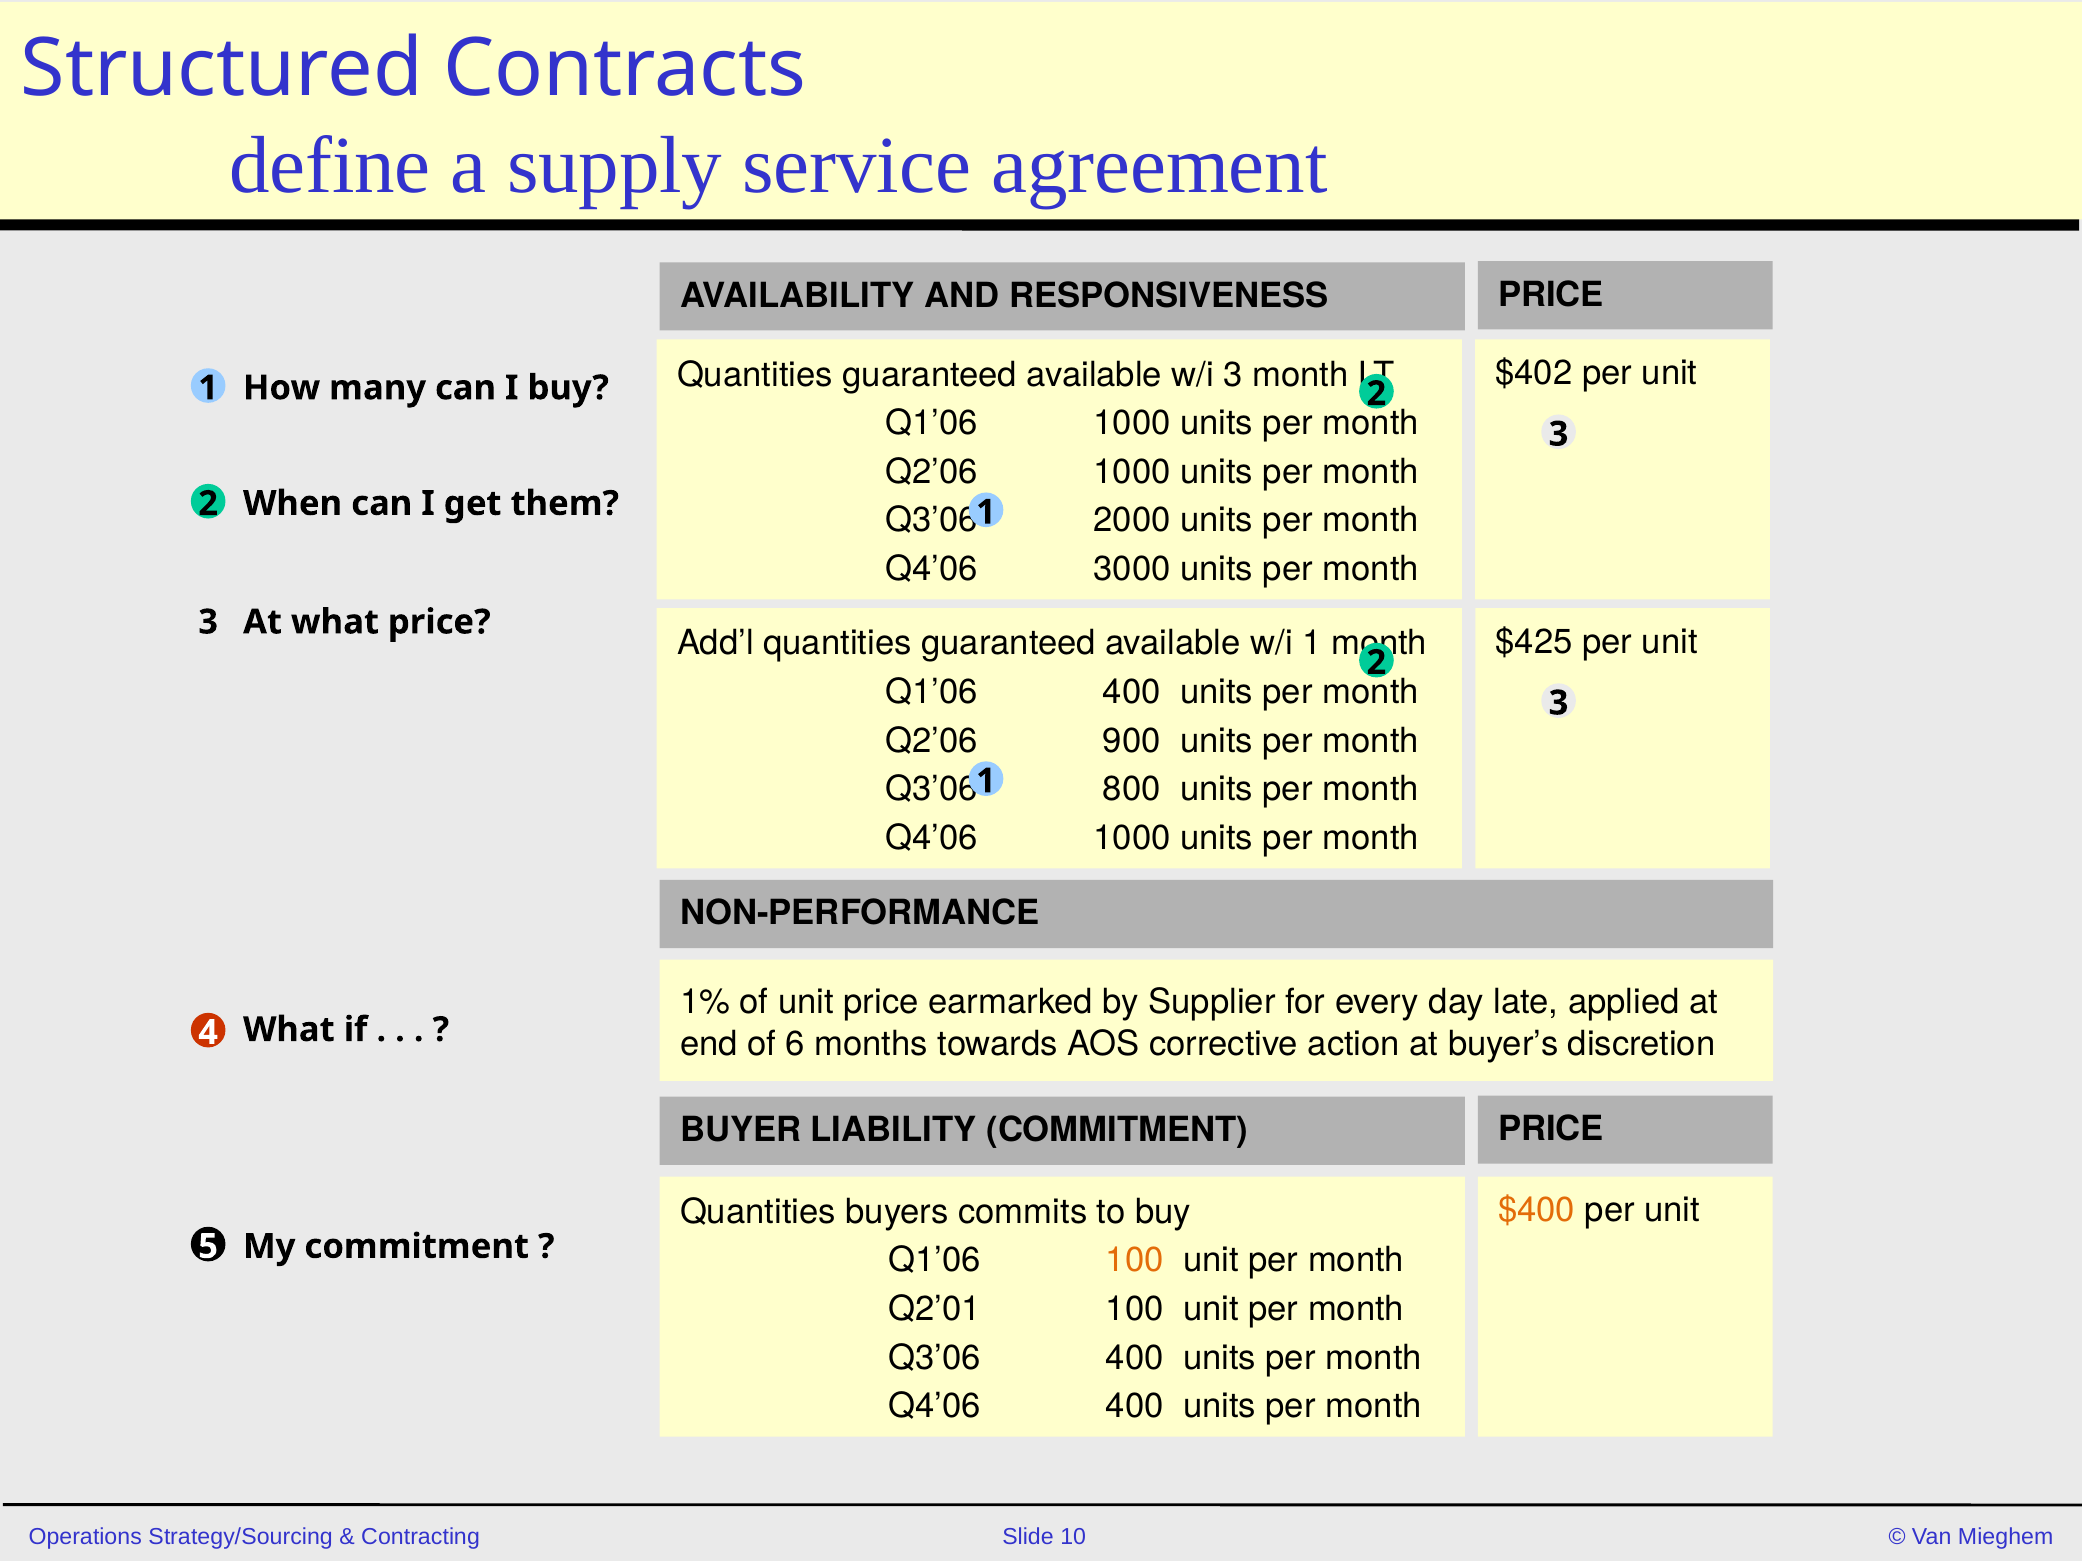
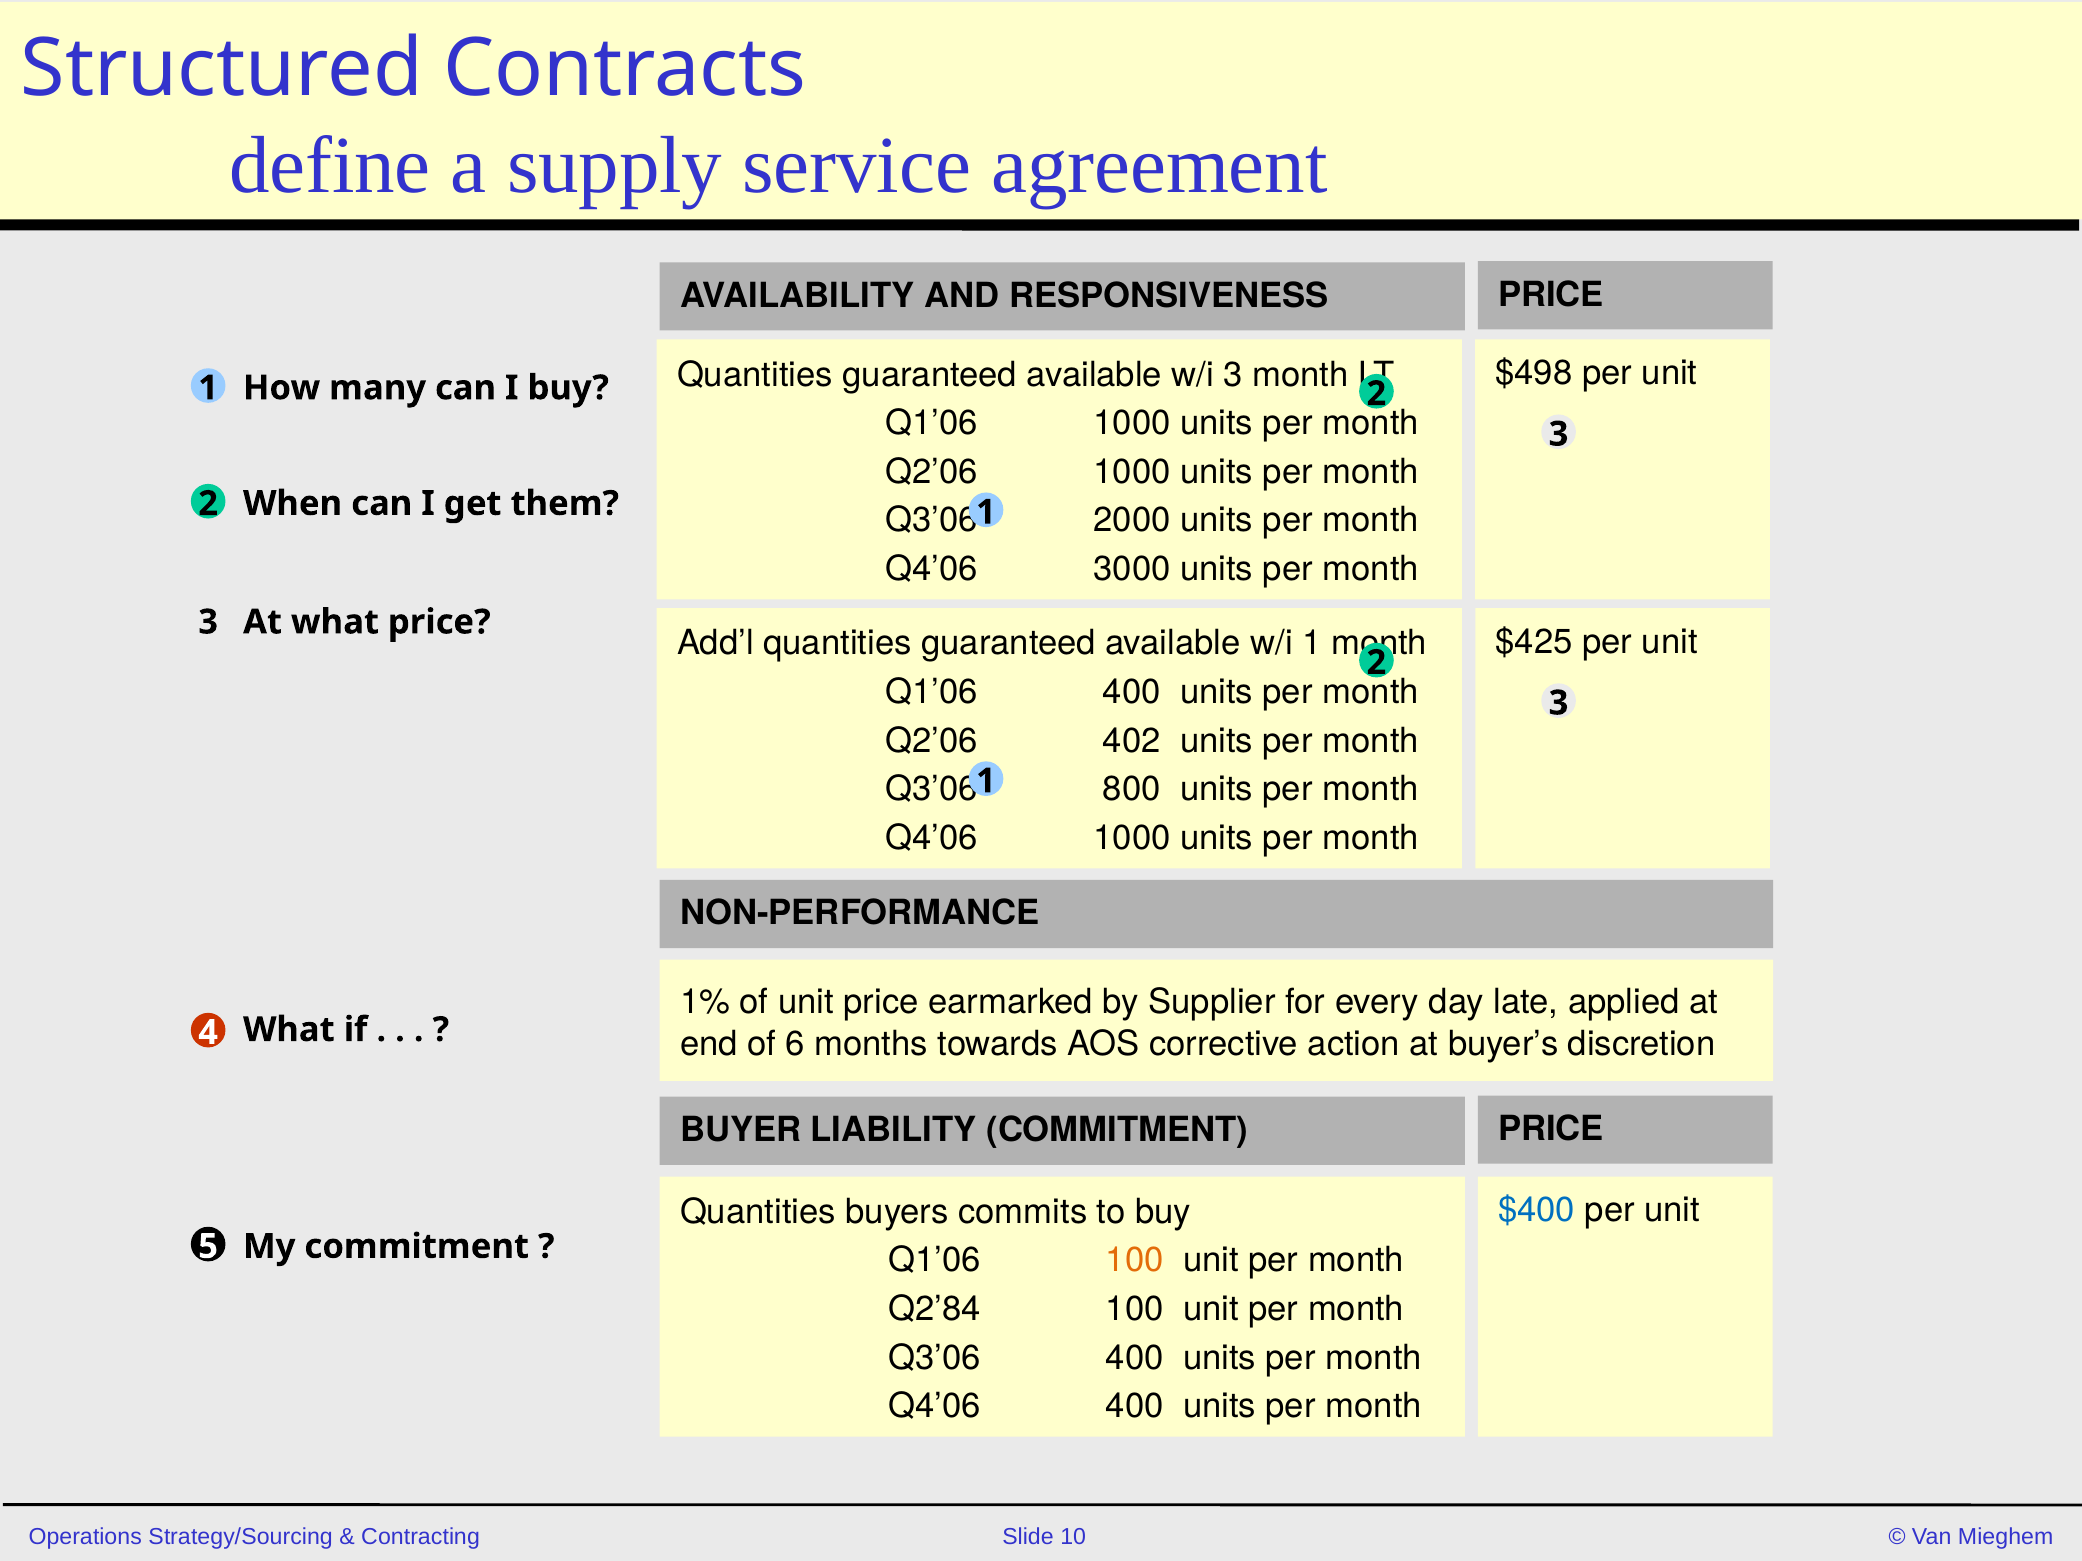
$402: $402 -> $498 (1534, 373)
900: 900 -> 402 (1132, 741)
$400 colour: orange -> blue (1537, 1210)
Q2’01: Q2’01 -> Q2’84 (935, 1309)
